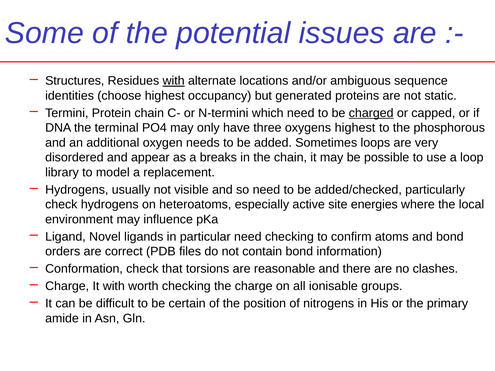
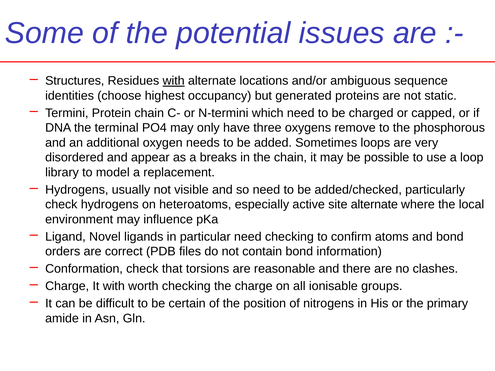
charged underline: present -> none (371, 113)
oxygens highest: highest -> remove (355, 128)
site energies: energies -> alternate (374, 205)
